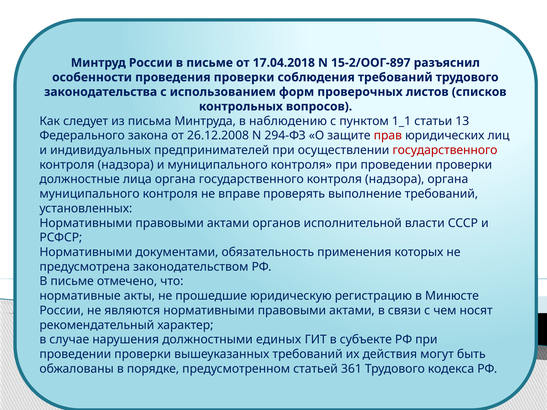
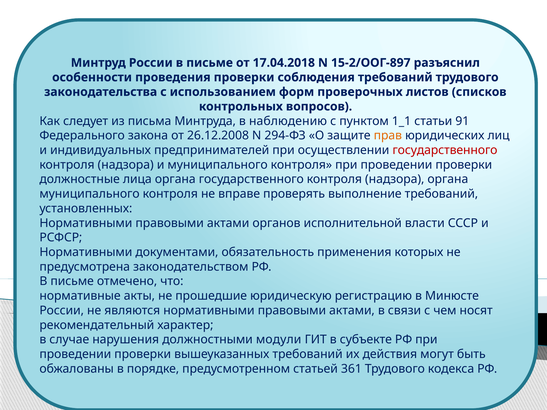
13: 13 -> 91 (462, 121)
прав colour: red -> orange (388, 136)
единых: единых -> модули (279, 340)
